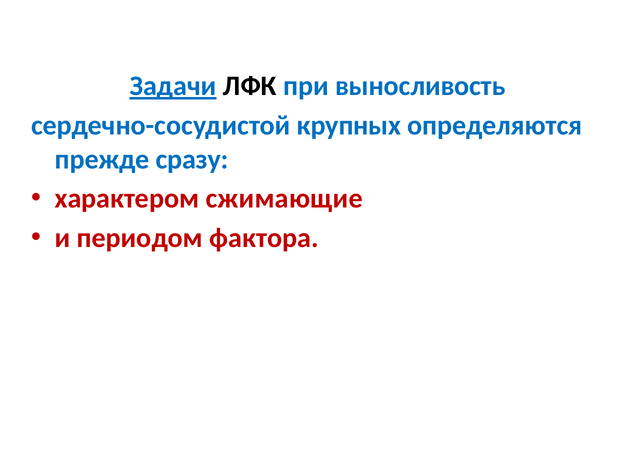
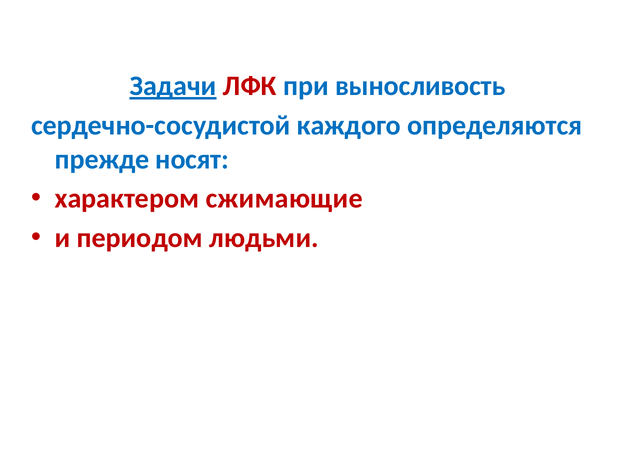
ЛФК colour: black -> red (250, 86)
крупных: крупных -> каждого (349, 126)
сразу: сразу -> носят (192, 159)
фактора: фактора -> людьми (264, 238)
